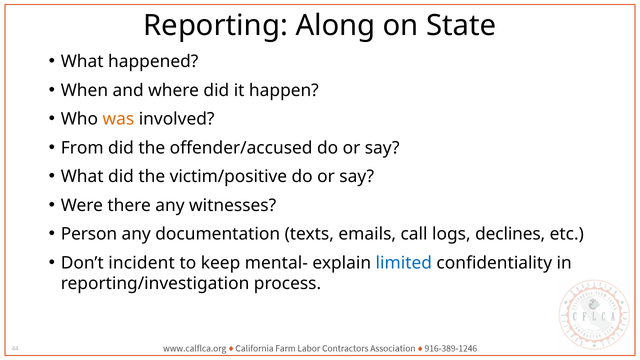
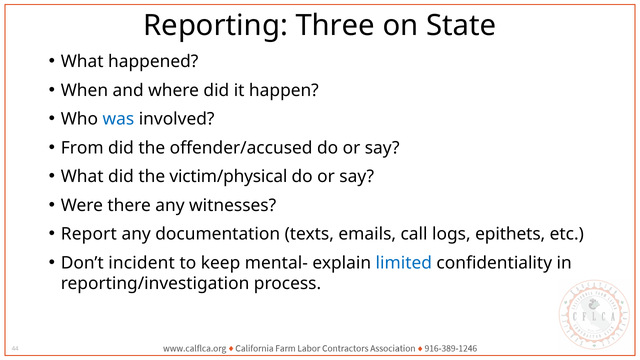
Along: Along -> Three (335, 26)
was colour: orange -> blue (118, 119)
victim/positive: victim/positive -> victim/physical (228, 177)
Person: Person -> Report (89, 234)
declines: declines -> epithets (510, 234)
